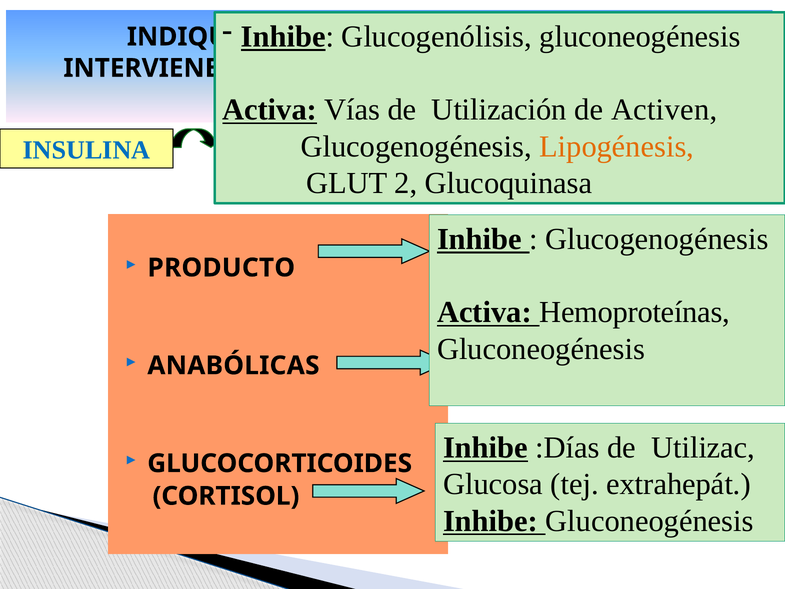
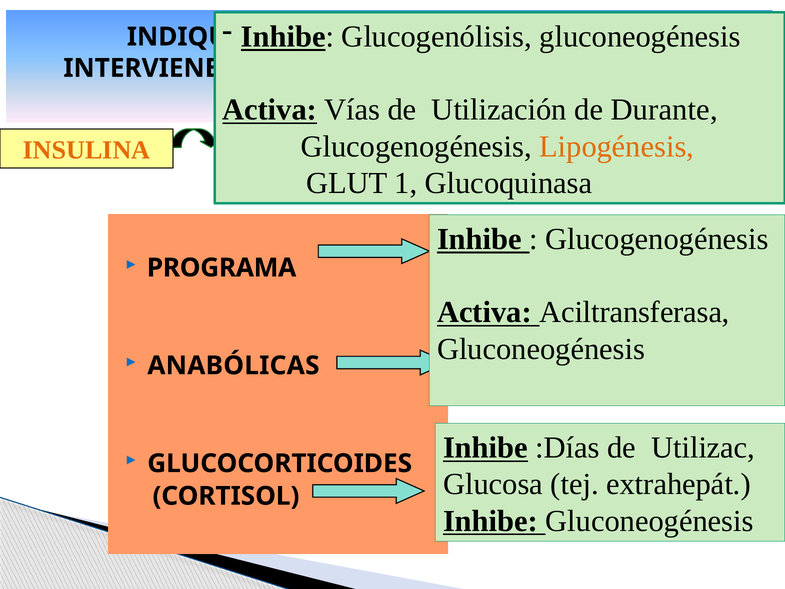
Activen: Activen -> Durante (664, 110)
INSULINA colour: blue -> orange (86, 150)
2: 2 -> 1 (406, 183)
PRODUCTO: PRODUCTO -> PROGRAMA (222, 268)
Hemoproteínas: Hemoproteínas -> Aciltransferasa (634, 312)
